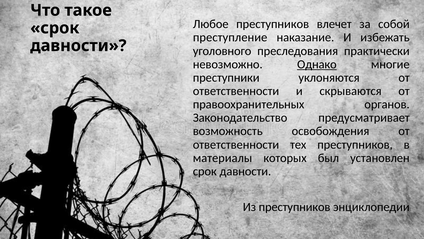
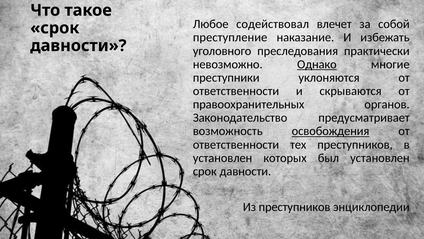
Любое преступников: преступников -> содействовал (273, 24)
освобождения underline: none -> present (331, 131)
материалы: материалы -> установлен (223, 158)
